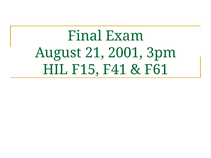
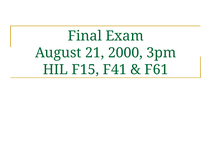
2001: 2001 -> 2000 (125, 53)
